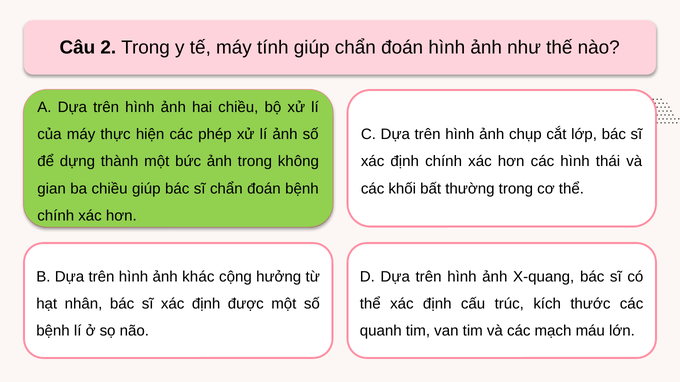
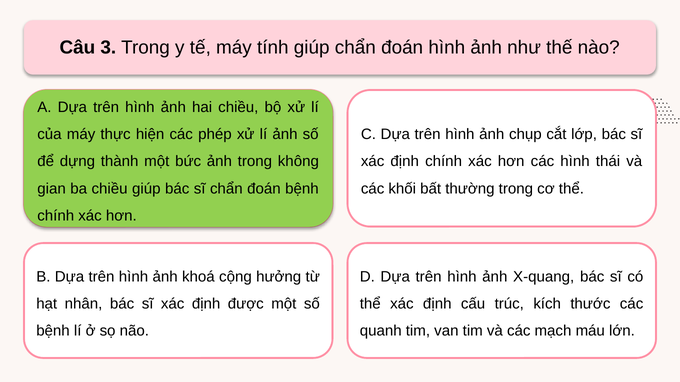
2: 2 -> 3 (108, 48)
khác: khác -> khoá (198, 277)
